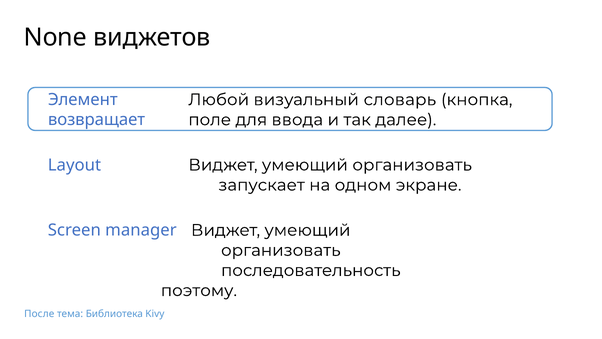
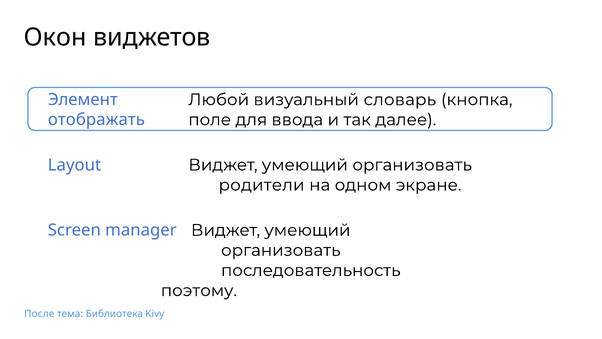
None: None -> Окон (55, 37)
возвращает: возвращает -> отображать (96, 120)
запускает: запускает -> родители (262, 185)
